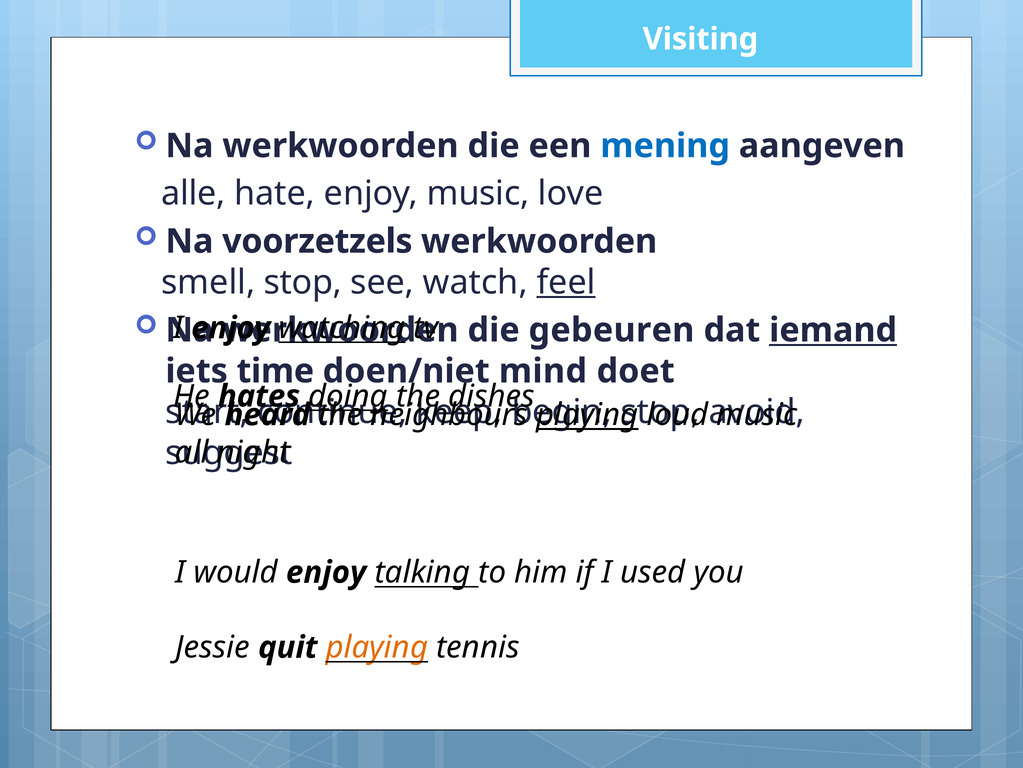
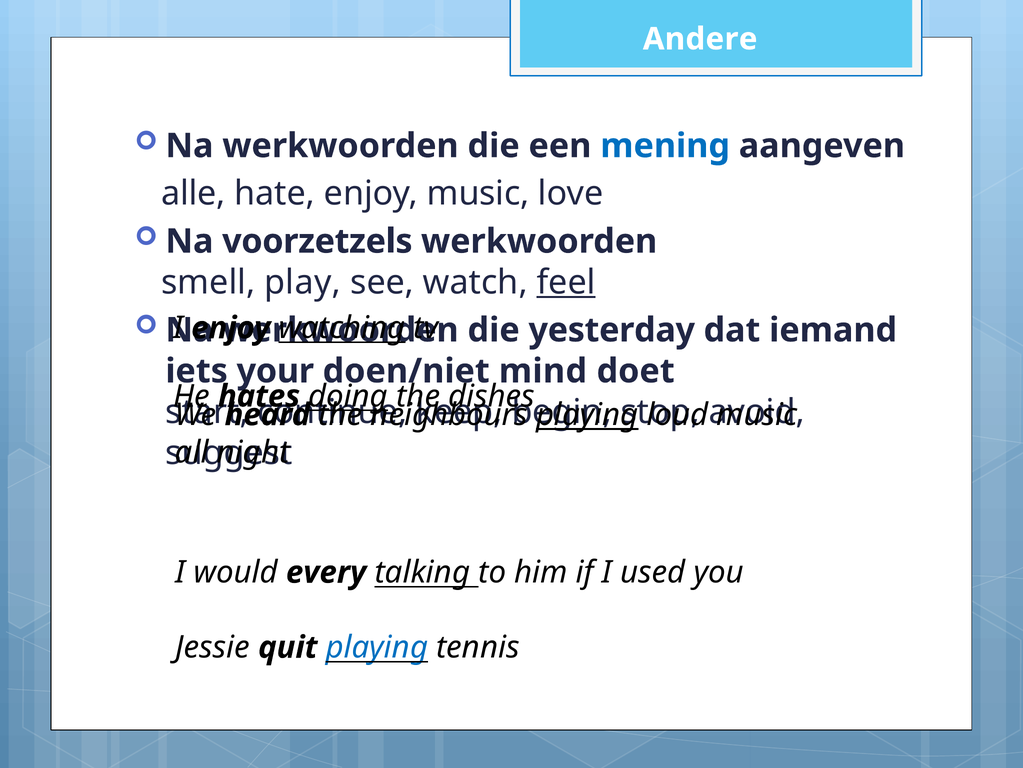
Visiting: Visiting -> Andere (700, 39)
smell stop: stop -> play (303, 282)
gebeuren: gebeuren -> yesterday (612, 330)
iemand underline: present -> none (833, 330)
time: time -> your (275, 371)
would enjoy: enjoy -> every (326, 572)
playing colour: orange -> blue (377, 647)
